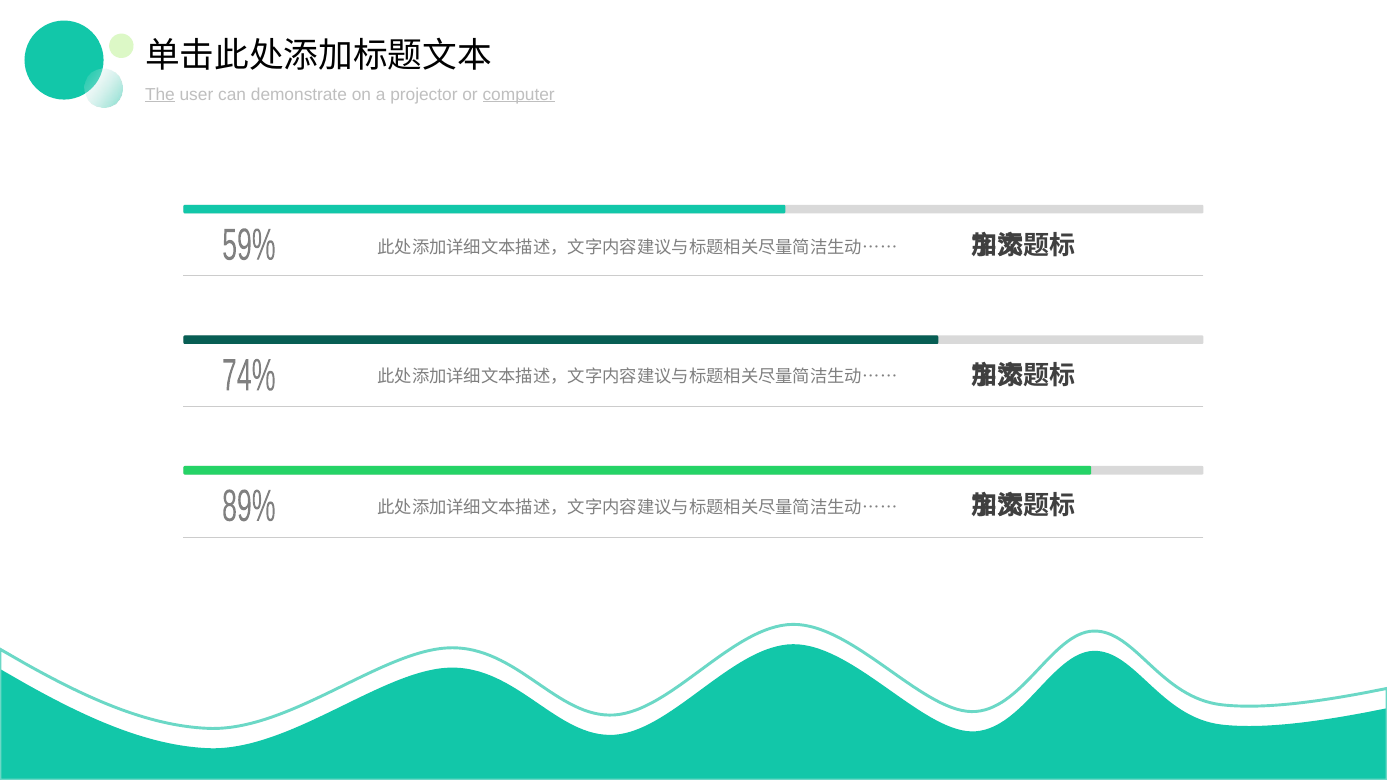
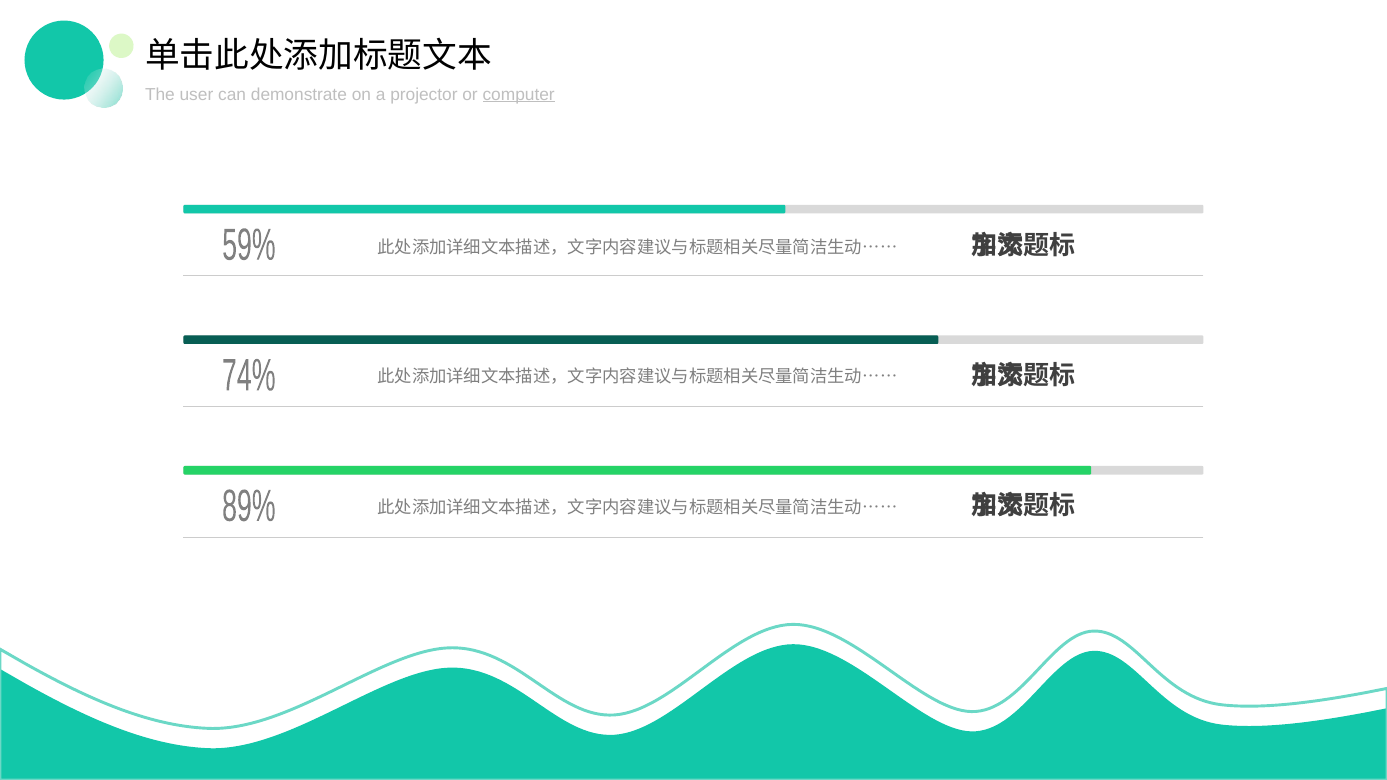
The underline: present -> none (160, 94)
